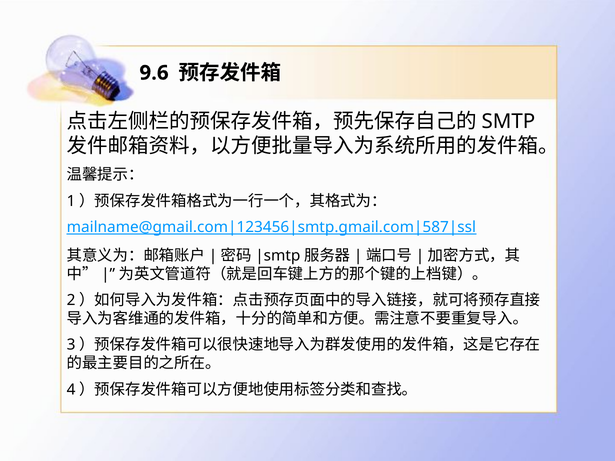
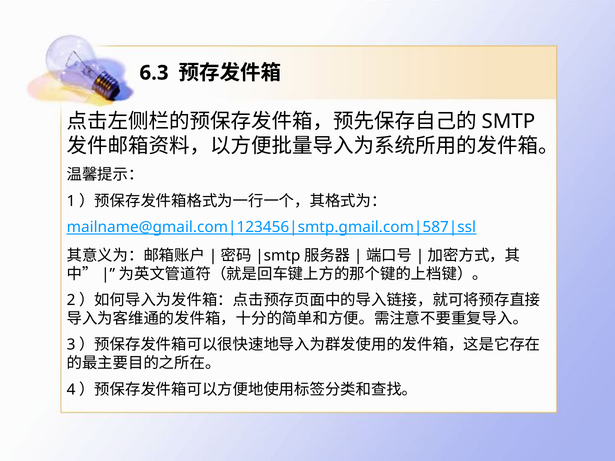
9.6: 9.6 -> 6.3 (154, 73)
